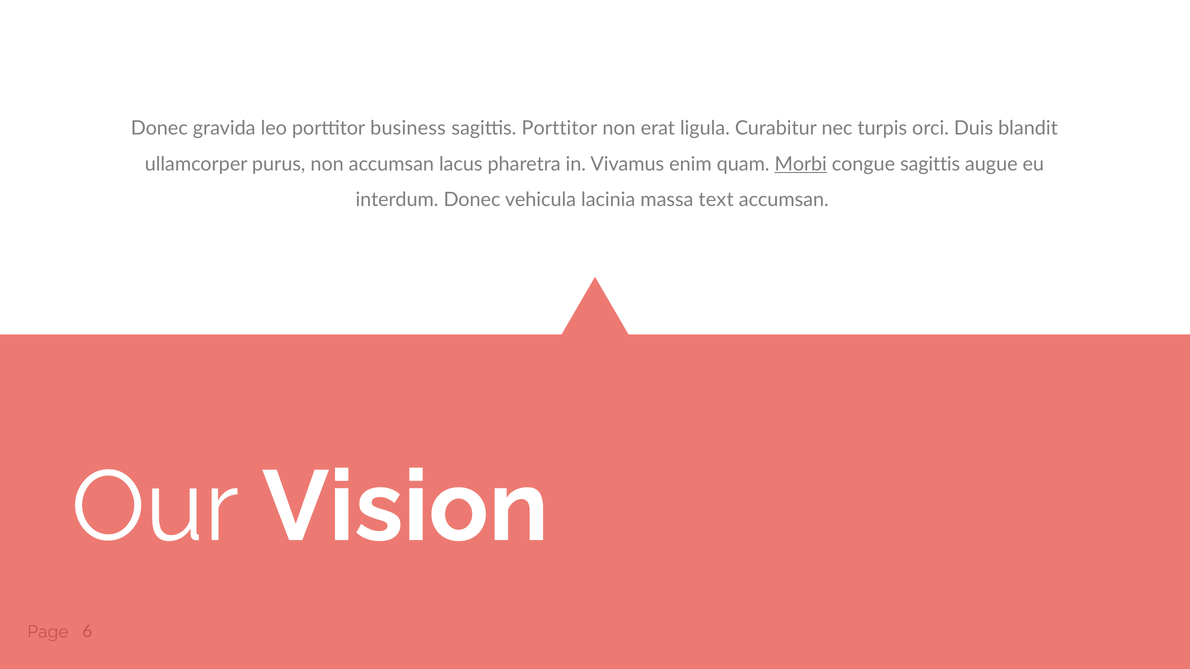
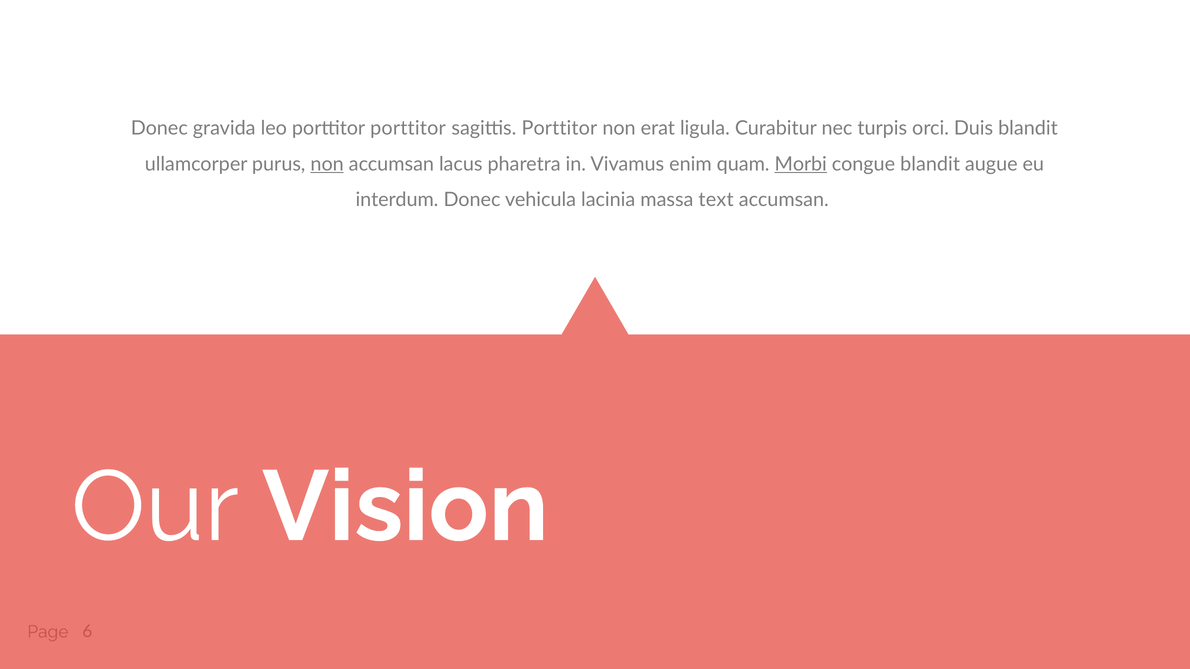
porttitor business: business -> porttitor (408, 128)
non underline: none -> present (327, 164)
congue sagittis: sagittis -> blandit (930, 164)
